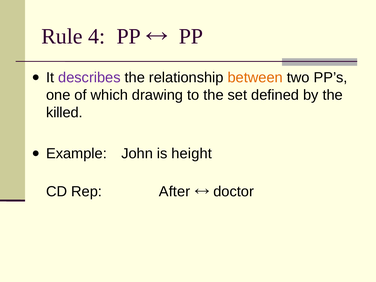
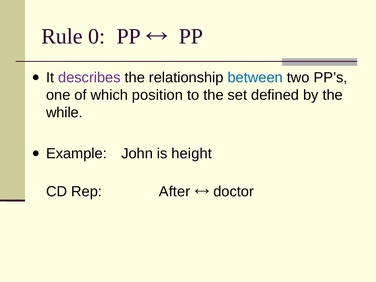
4: 4 -> 0 (97, 36)
between colour: orange -> blue (255, 77)
drawing: drawing -> position (157, 95)
killed: killed -> while (64, 113)
